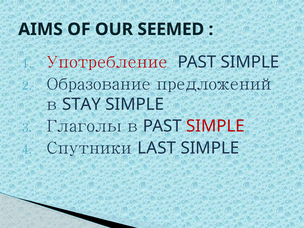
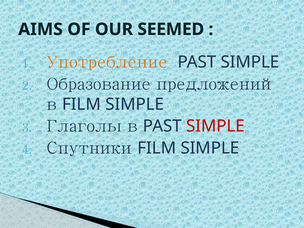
Употребление colour: red -> orange (107, 62)
в STAY: STAY -> FILM (82, 104)
Спутники LAST: LAST -> FILM (157, 148)
